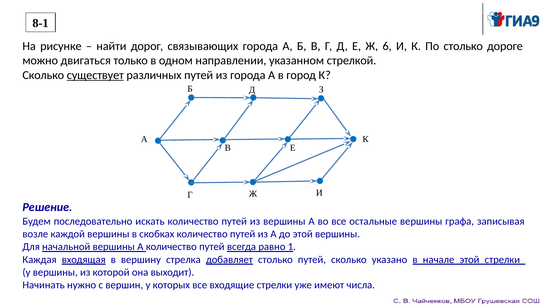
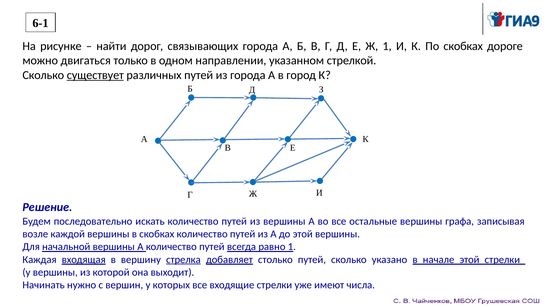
8-1: 8-1 -> 6-1 (40, 23)
Ж 6: 6 -> 1 (387, 46)
По столько: столько -> скобках (463, 46)
стрелка underline: none -> present (183, 259)
